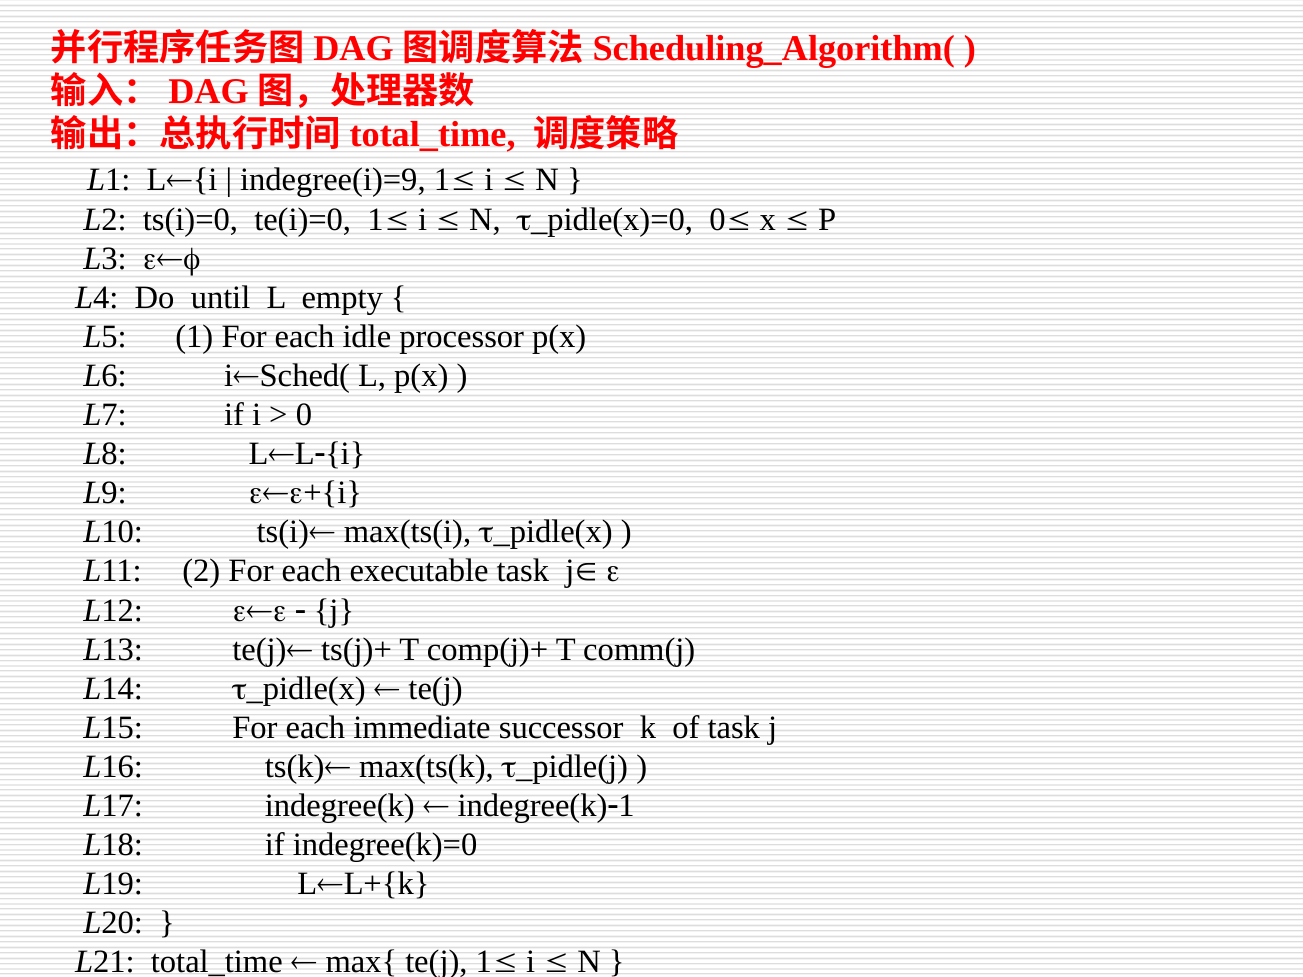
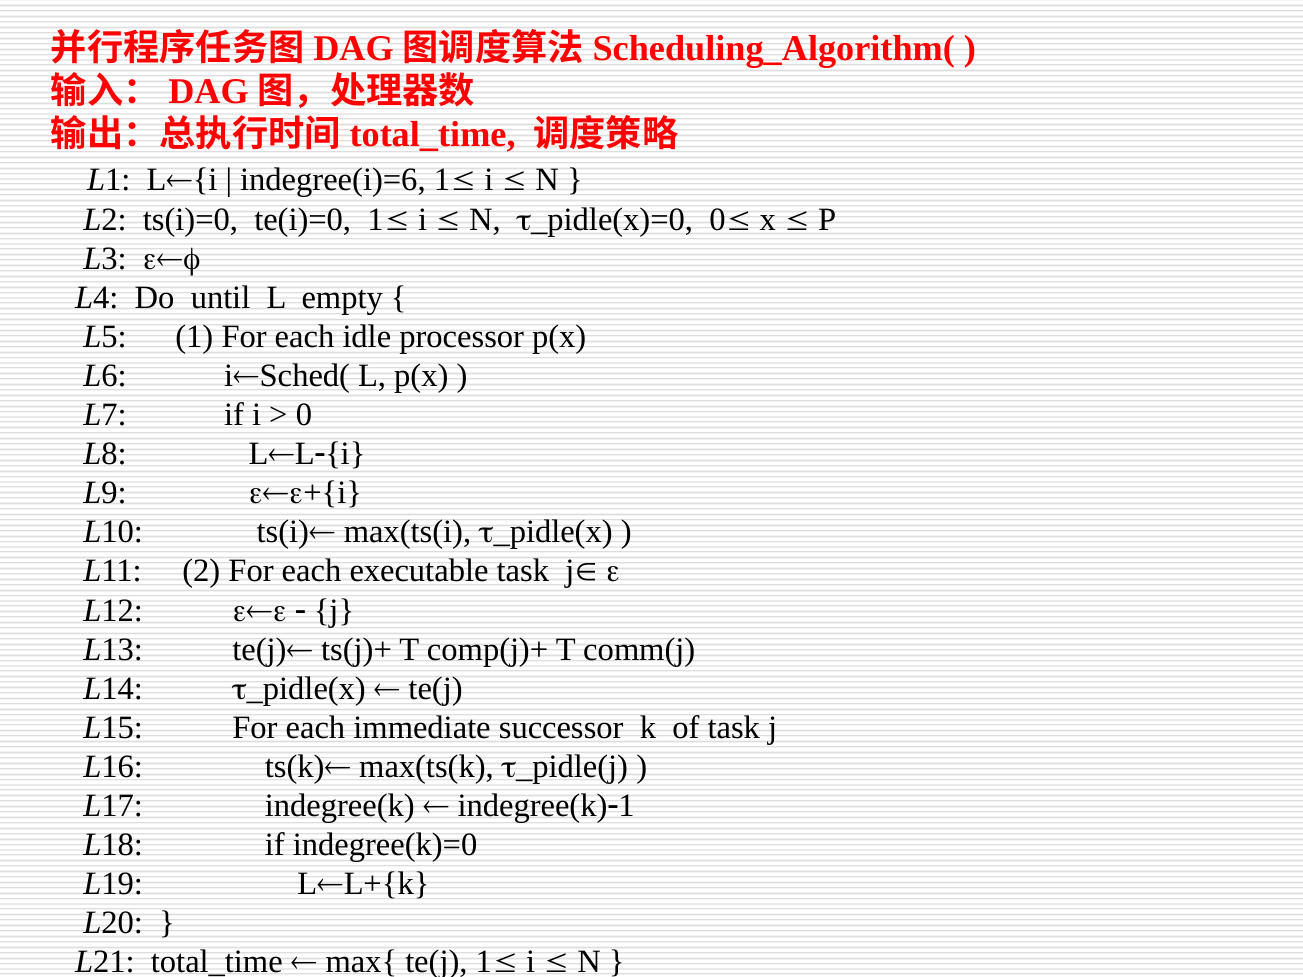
indegree(i)=9: indegree(i)=9 -> indegree(i)=6 (333, 180)
